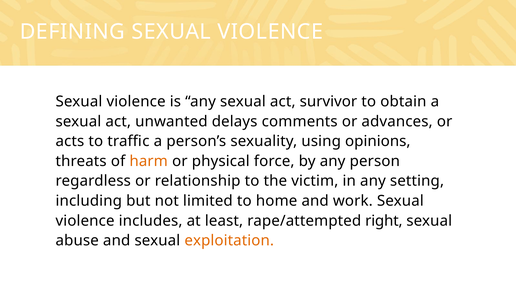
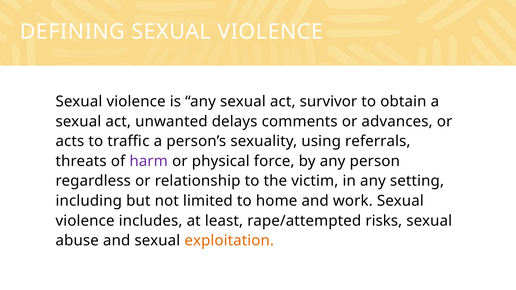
opinions: opinions -> referrals (378, 141)
harm colour: orange -> purple (149, 161)
right: right -> risks (384, 221)
